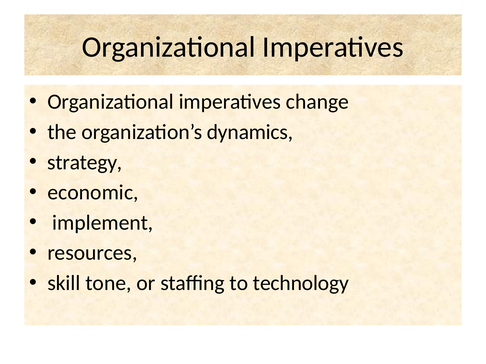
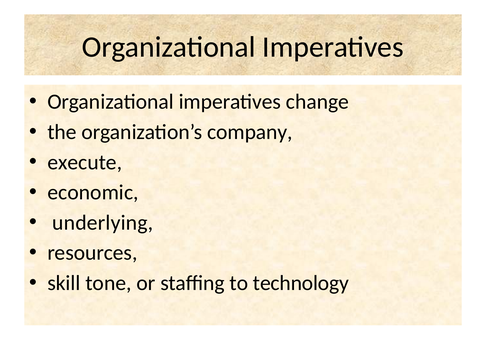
dynamics: dynamics -> company (250, 132)
strategy: strategy -> execute (85, 162)
implement: implement -> underlying (103, 223)
